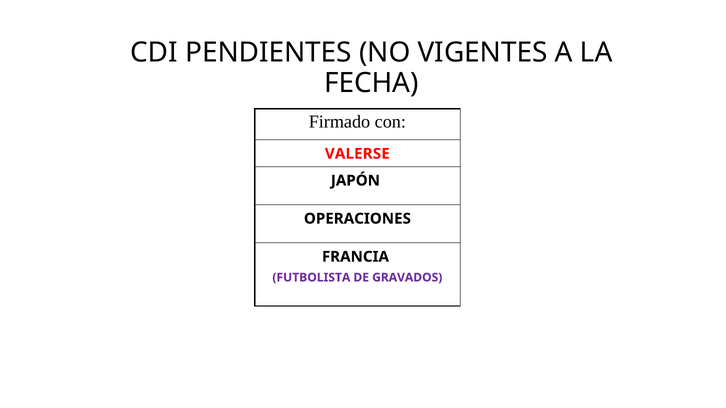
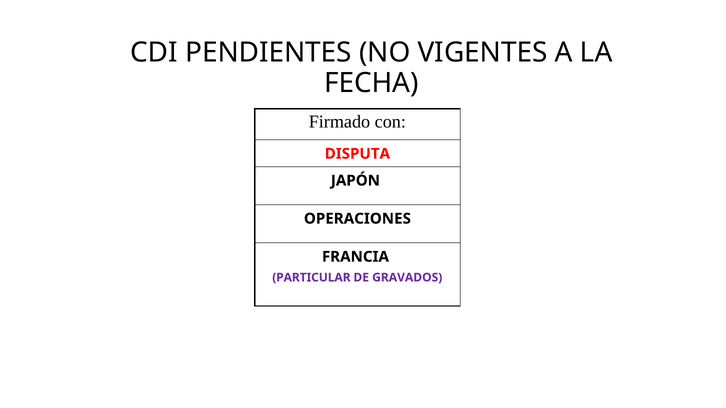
VALERSE: VALERSE -> DISPUTA (357, 154)
FUTBOLISTA: FUTBOLISTA -> PARTICULAR (311, 278)
